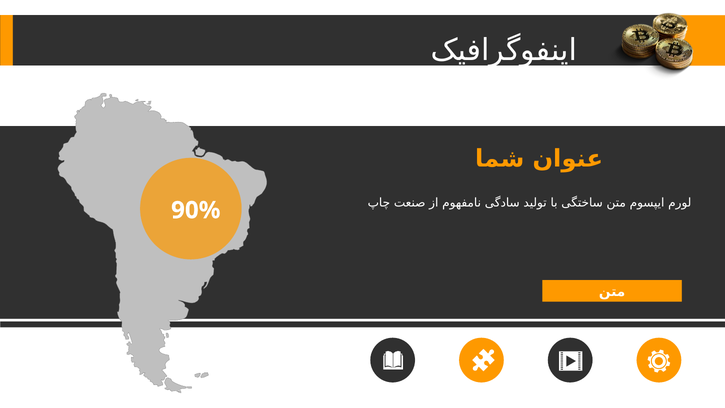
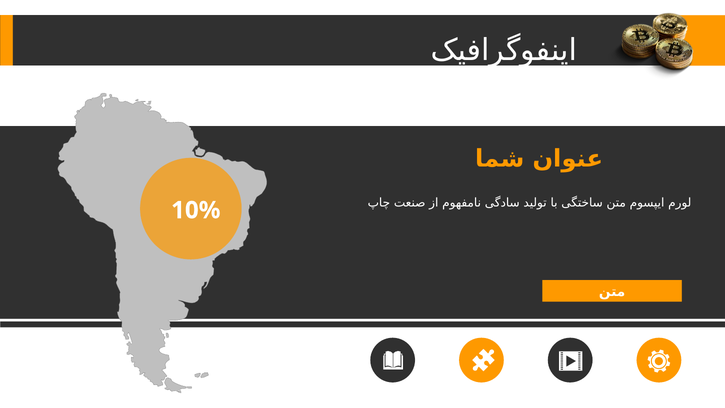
90%: 90% -> 10% (196, 210)
